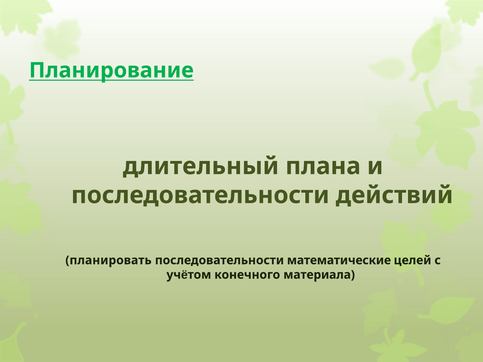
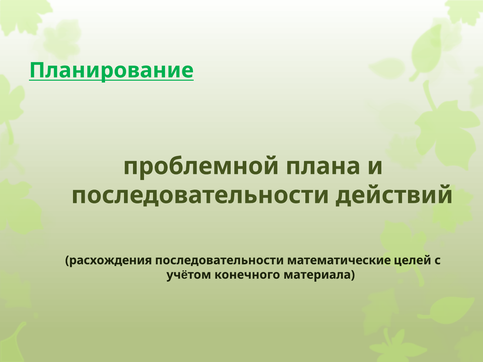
длительный: длительный -> проблемной (201, 166)
планировать: планировать -> расхождения (109, 260)
